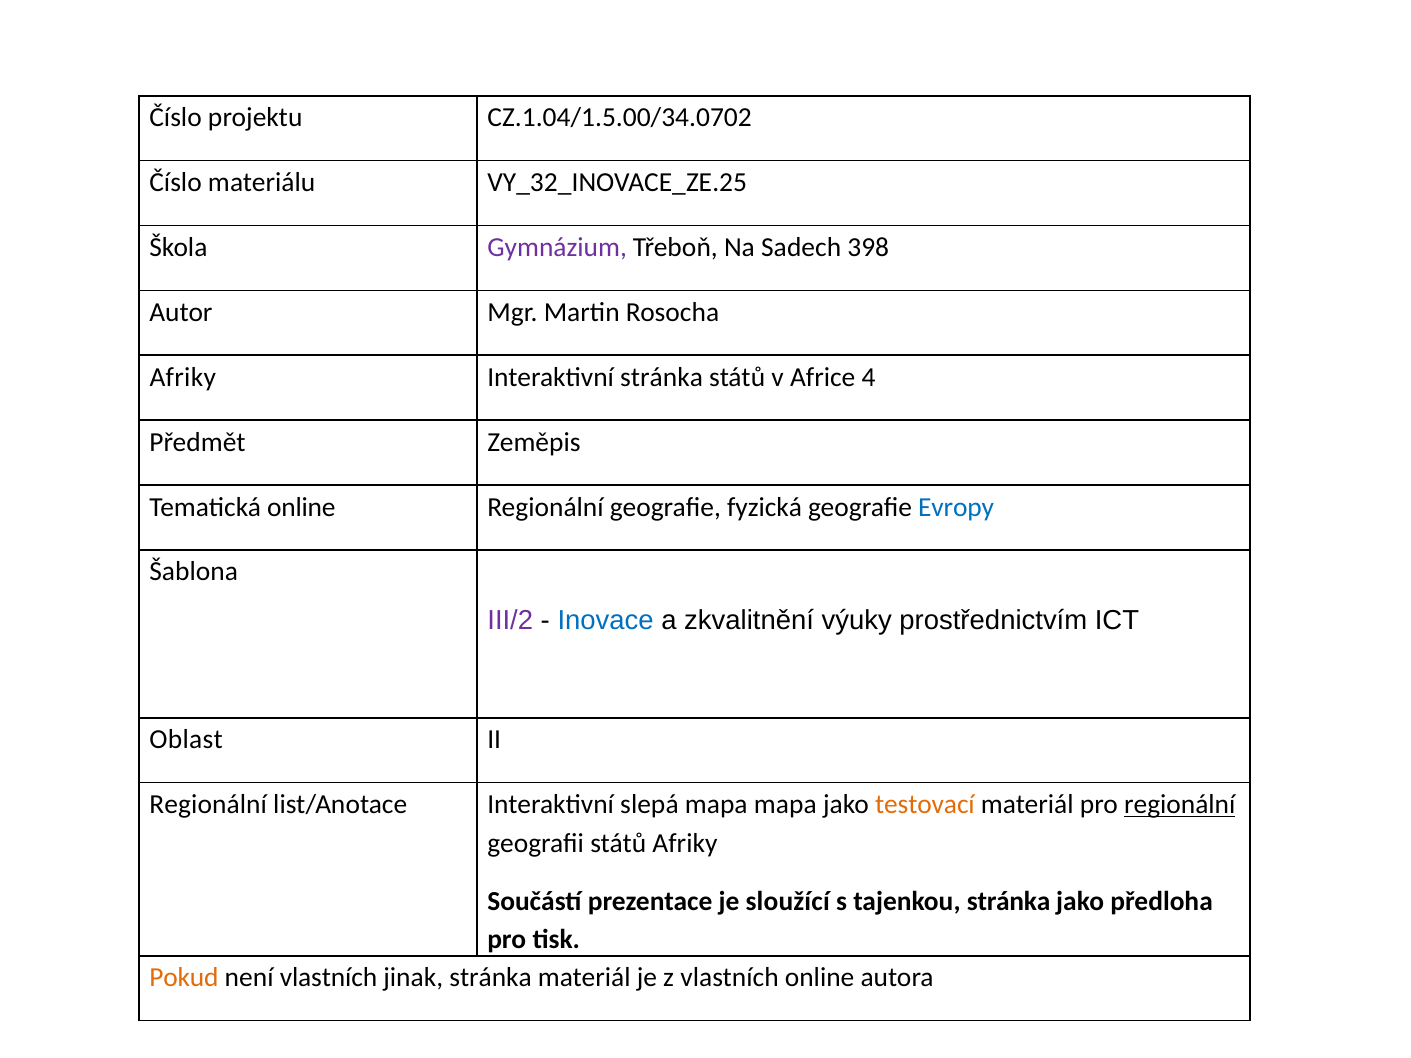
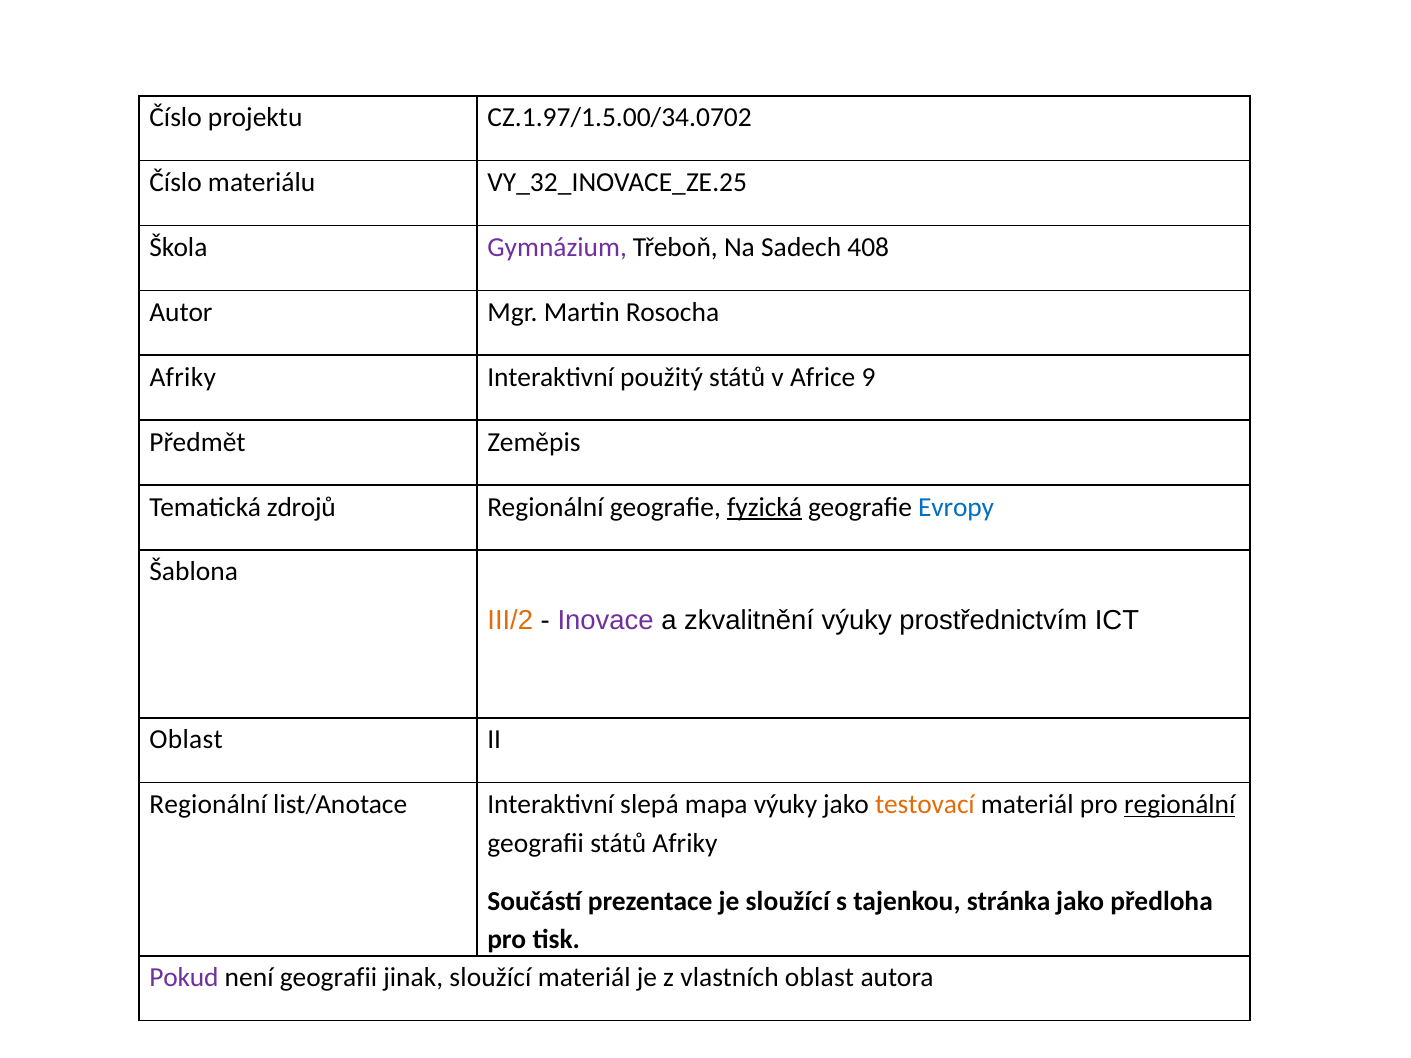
CZ.1.04/1.5.00/34.0702: CZ.1.04/1.5.00/34.0702 -> CZ.1.97/1.5.00/34.0702 (620, 118)
398: 398 -> 408 (868, 248)
Interaktivní stránka: stránka -> použitý (662, 377)
4: 4 -> 9 (869, 377)
Tematická online: online -> zdrojů (301, 507)
fyzická underline: none -> present (765, 507)
III/2 colour: purple -> orange (510, 621)
Inovace colour: blue -> purple (606, 621)
mapa mapa: mapa -> výuky (786, 805)
Pokud colour: orange -> purple (184, 978)
není vlastních: vlastních -> geografii (328, 978)
jinak stránka: stránka -> sloužící (490, 978)
vlastních online: online -> oblast (820, 978)
